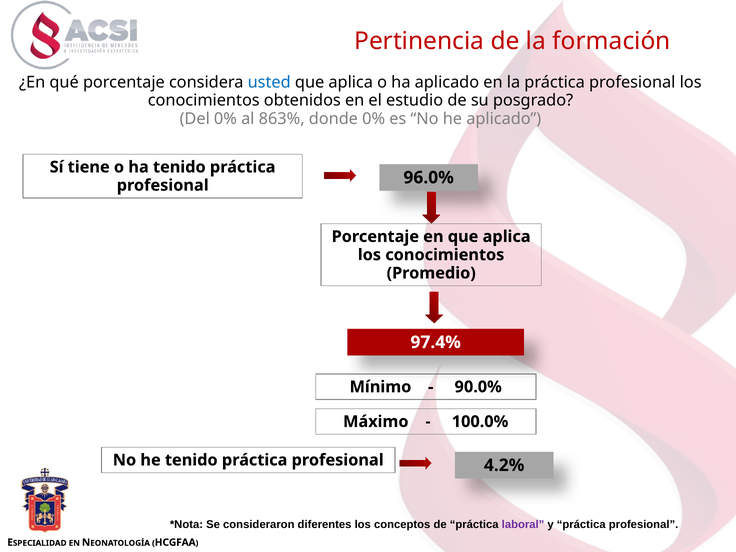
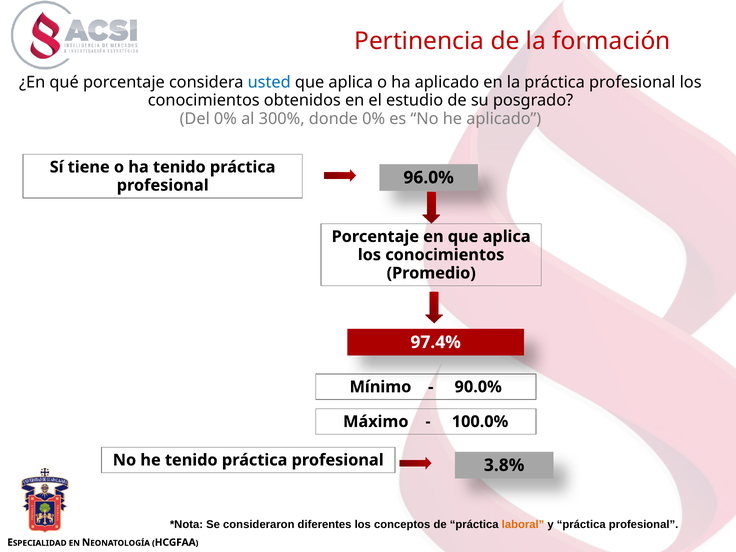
863%: 863% -> 300% (282, 119)
4.2%: 4.2% -> 3.8% (504, 465)
laboral colour: purple -> orange (523, 525)
